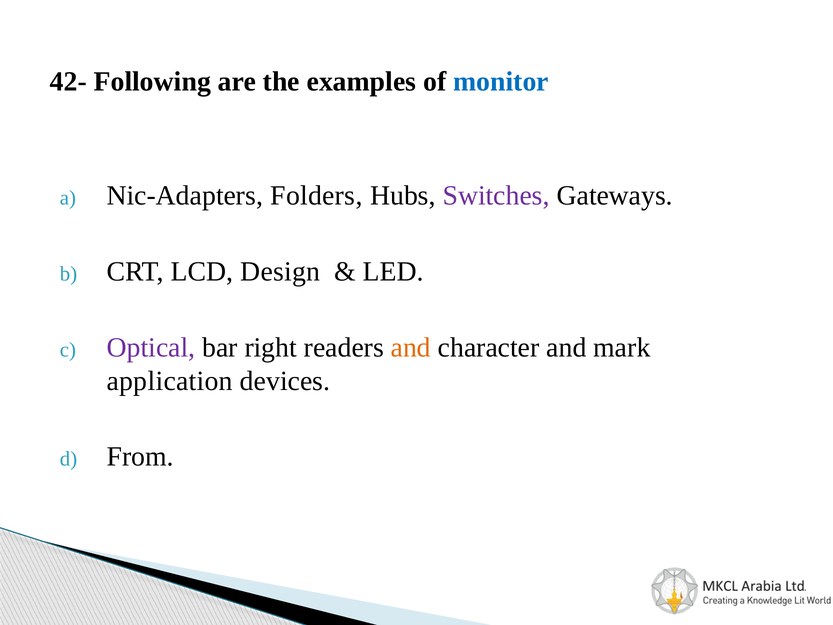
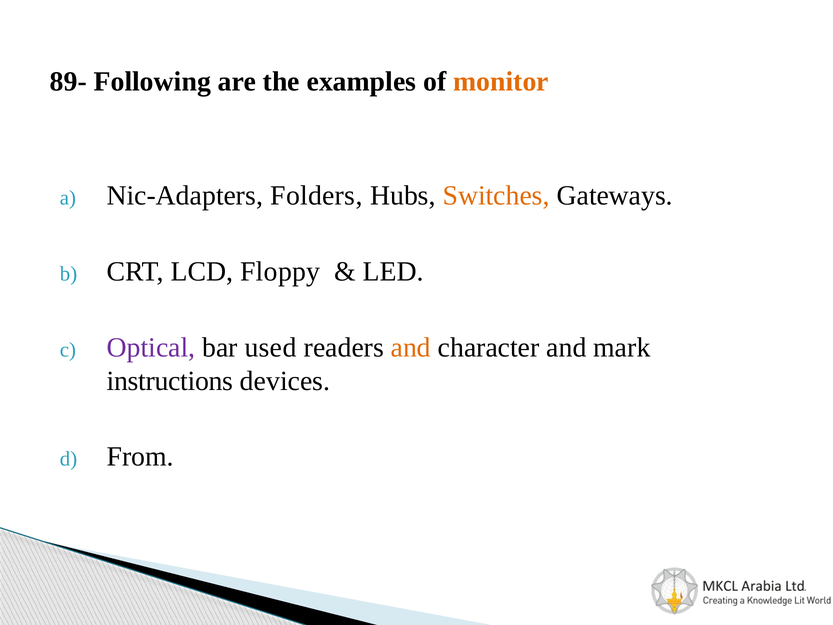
42-: 42- -> 89- (68, 82)
monitor colour: blue -> orange (501, 82)
Switches colour: purple -> orange (496, 196)
Design: Design -> Floppy (280, 271)
right: right -> used (271, 347)
application: application -> instructions (170, 381)
